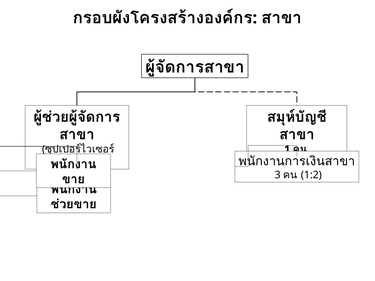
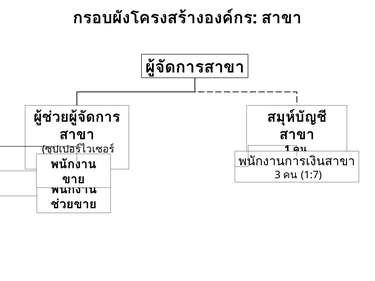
1:2: 1:2 -> 1:7 (311, 175)
